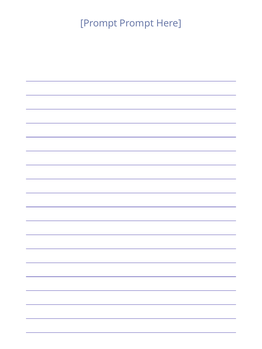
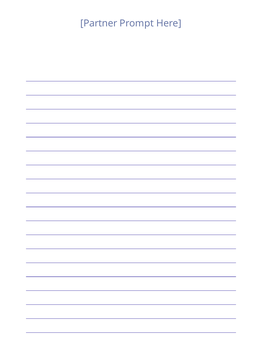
Prompt: Prompt -> Partner (99, 23)
